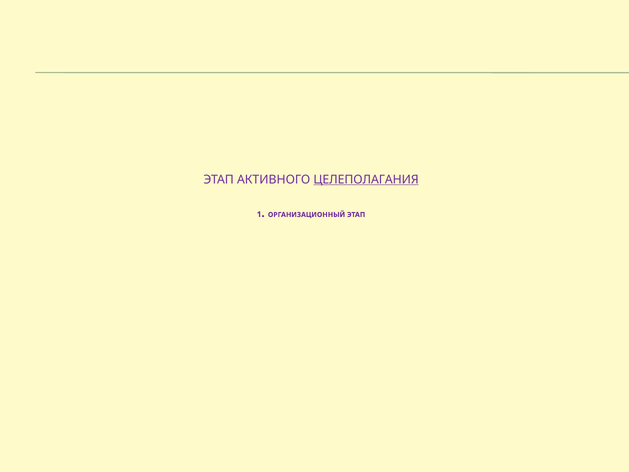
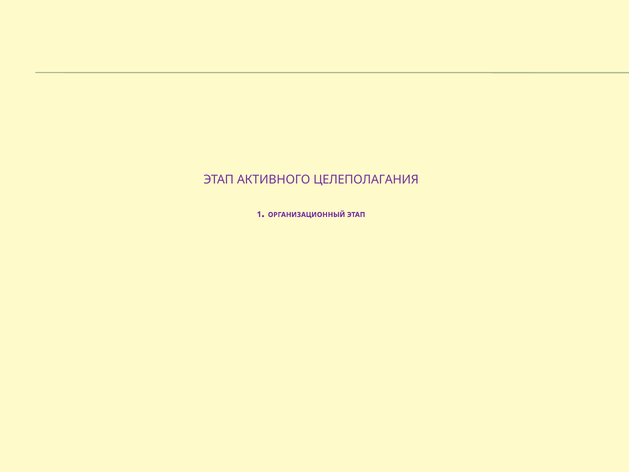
ЦЕЛЕПОЛАГАНИЯ underline: present -> none (366, 180)
